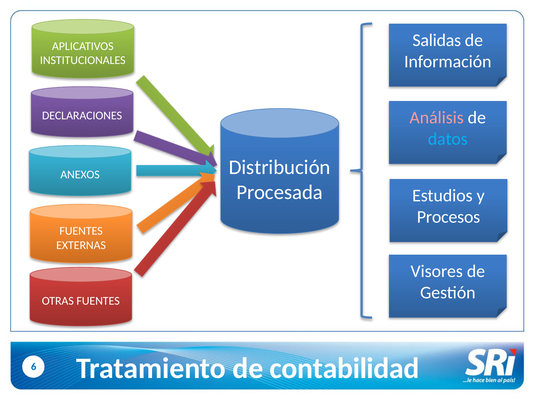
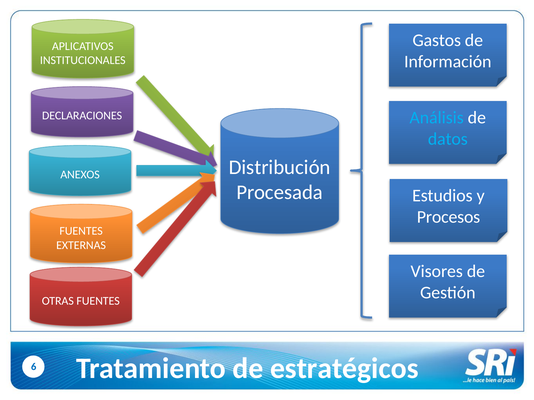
Salidas: Salidas -> Gastos (437, 40)
Análisis colour: pink -> light blue (437, 118)
contabilidad: contabilidad -> estratégicos (344, 369)
